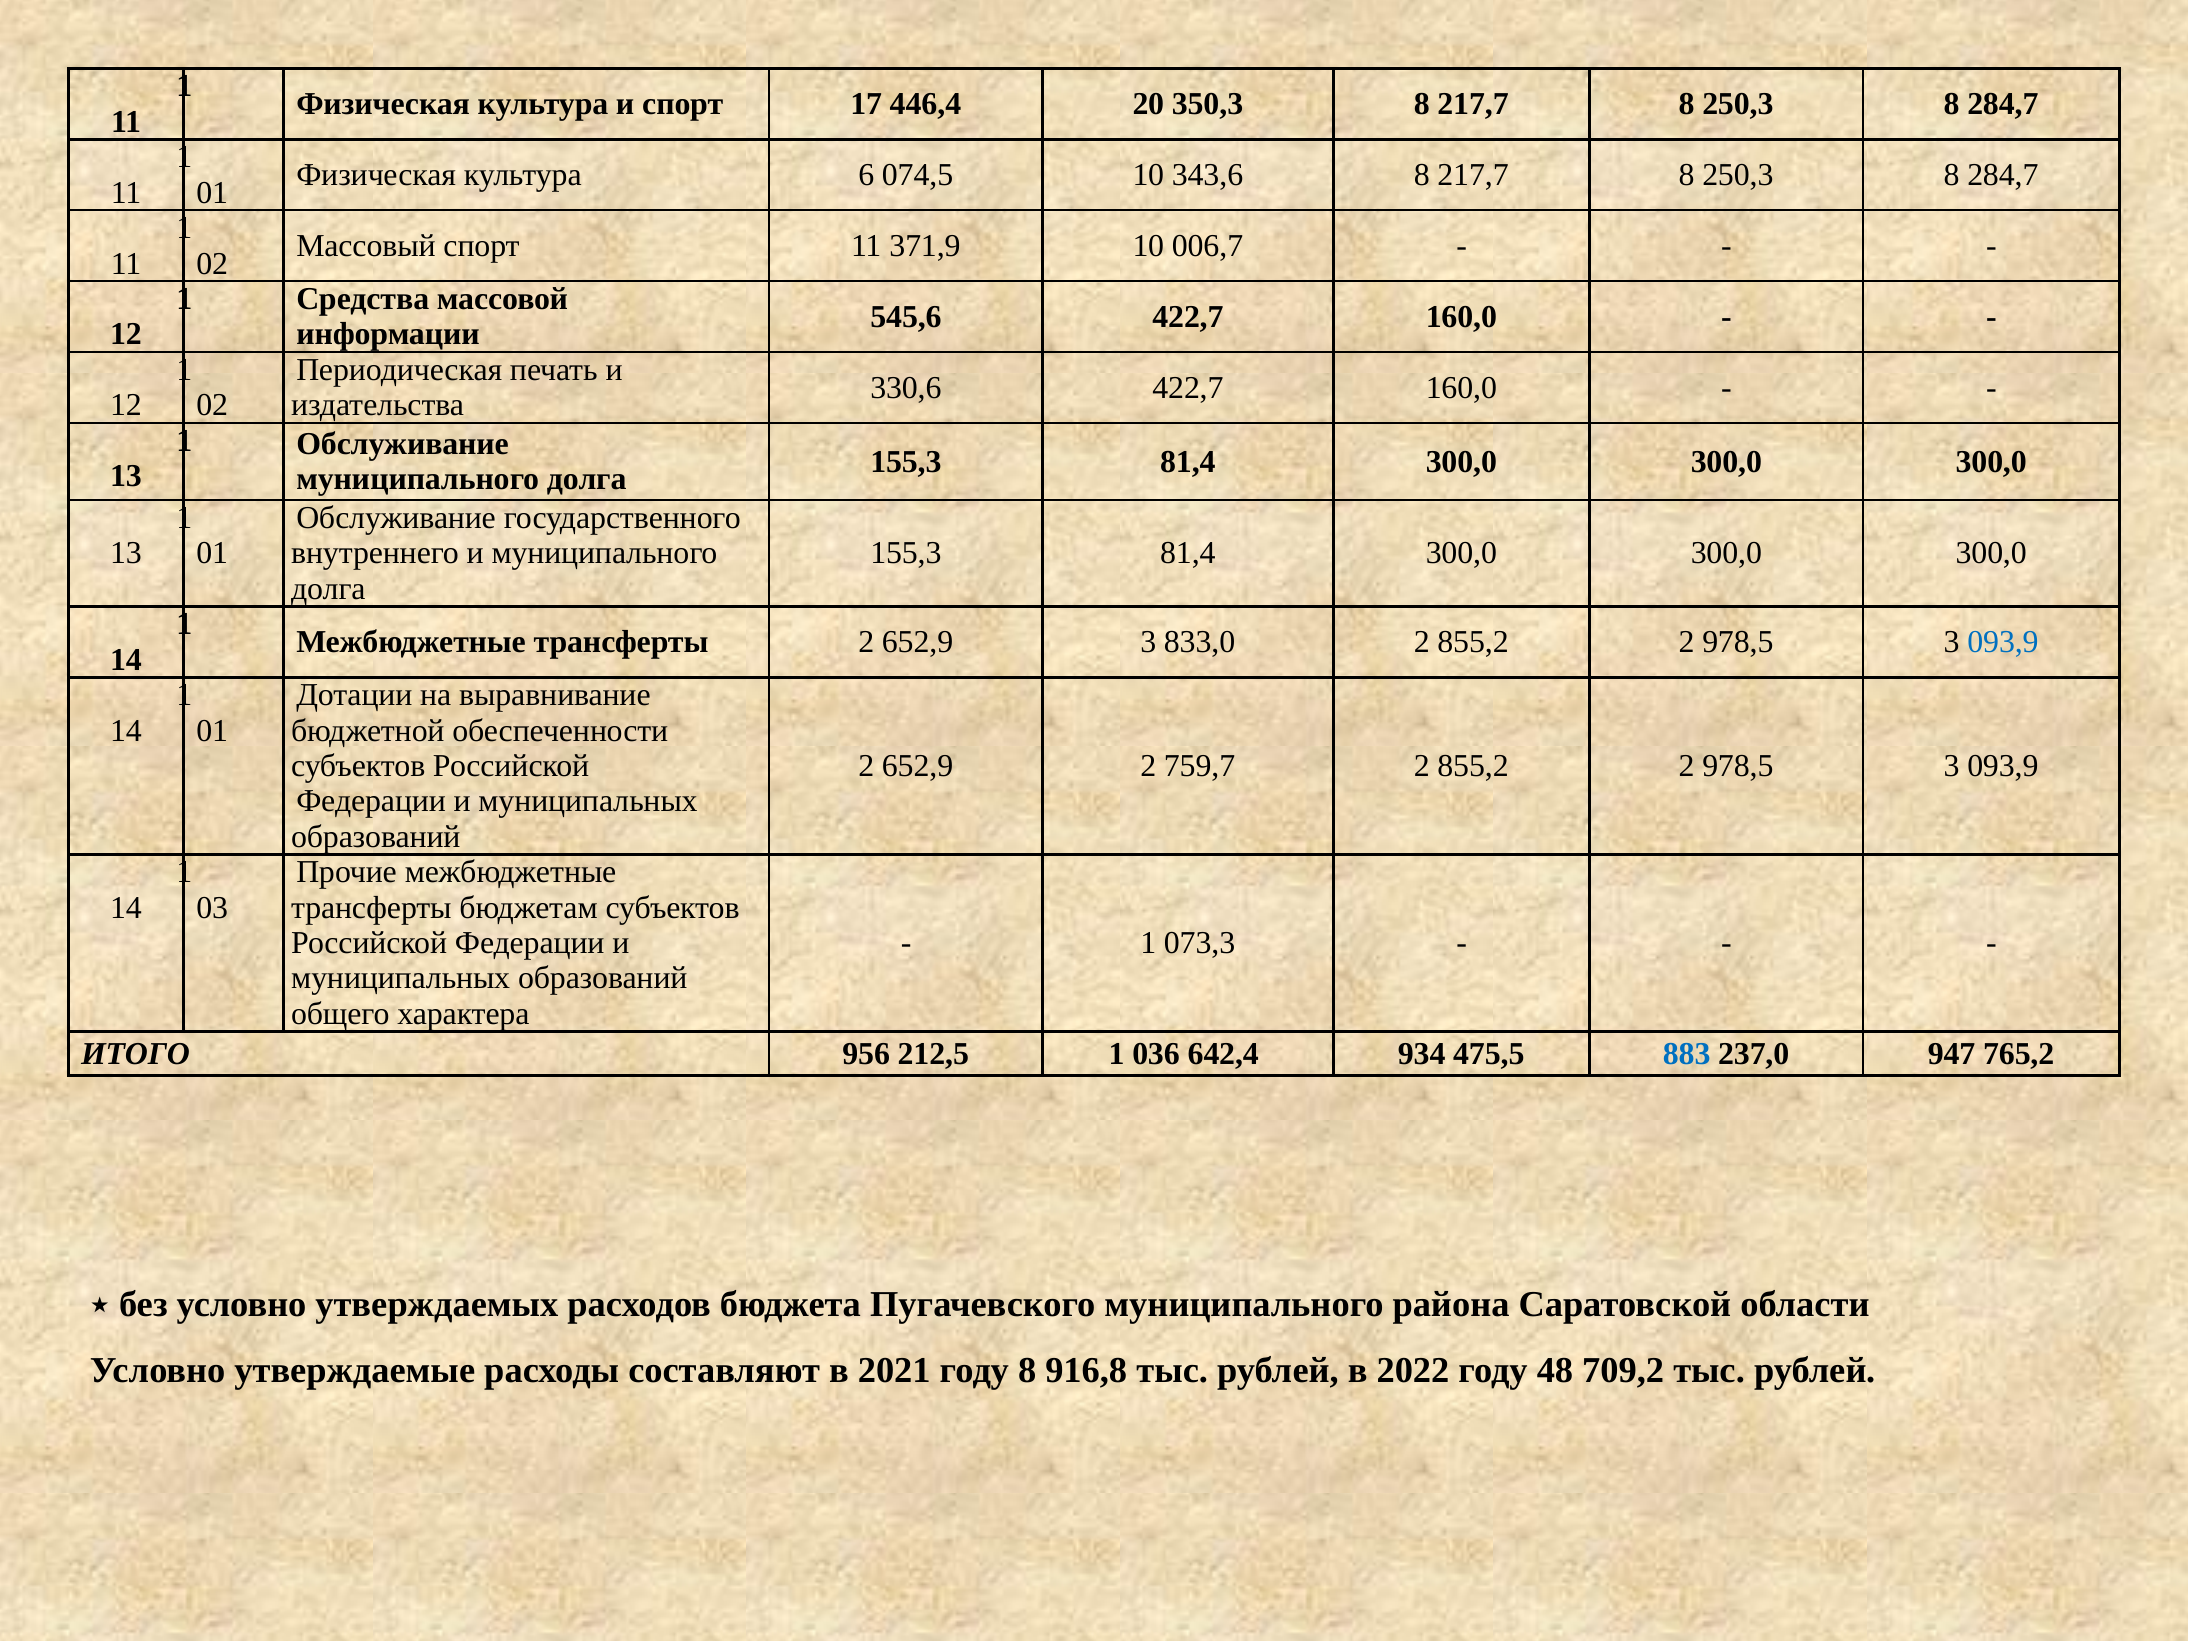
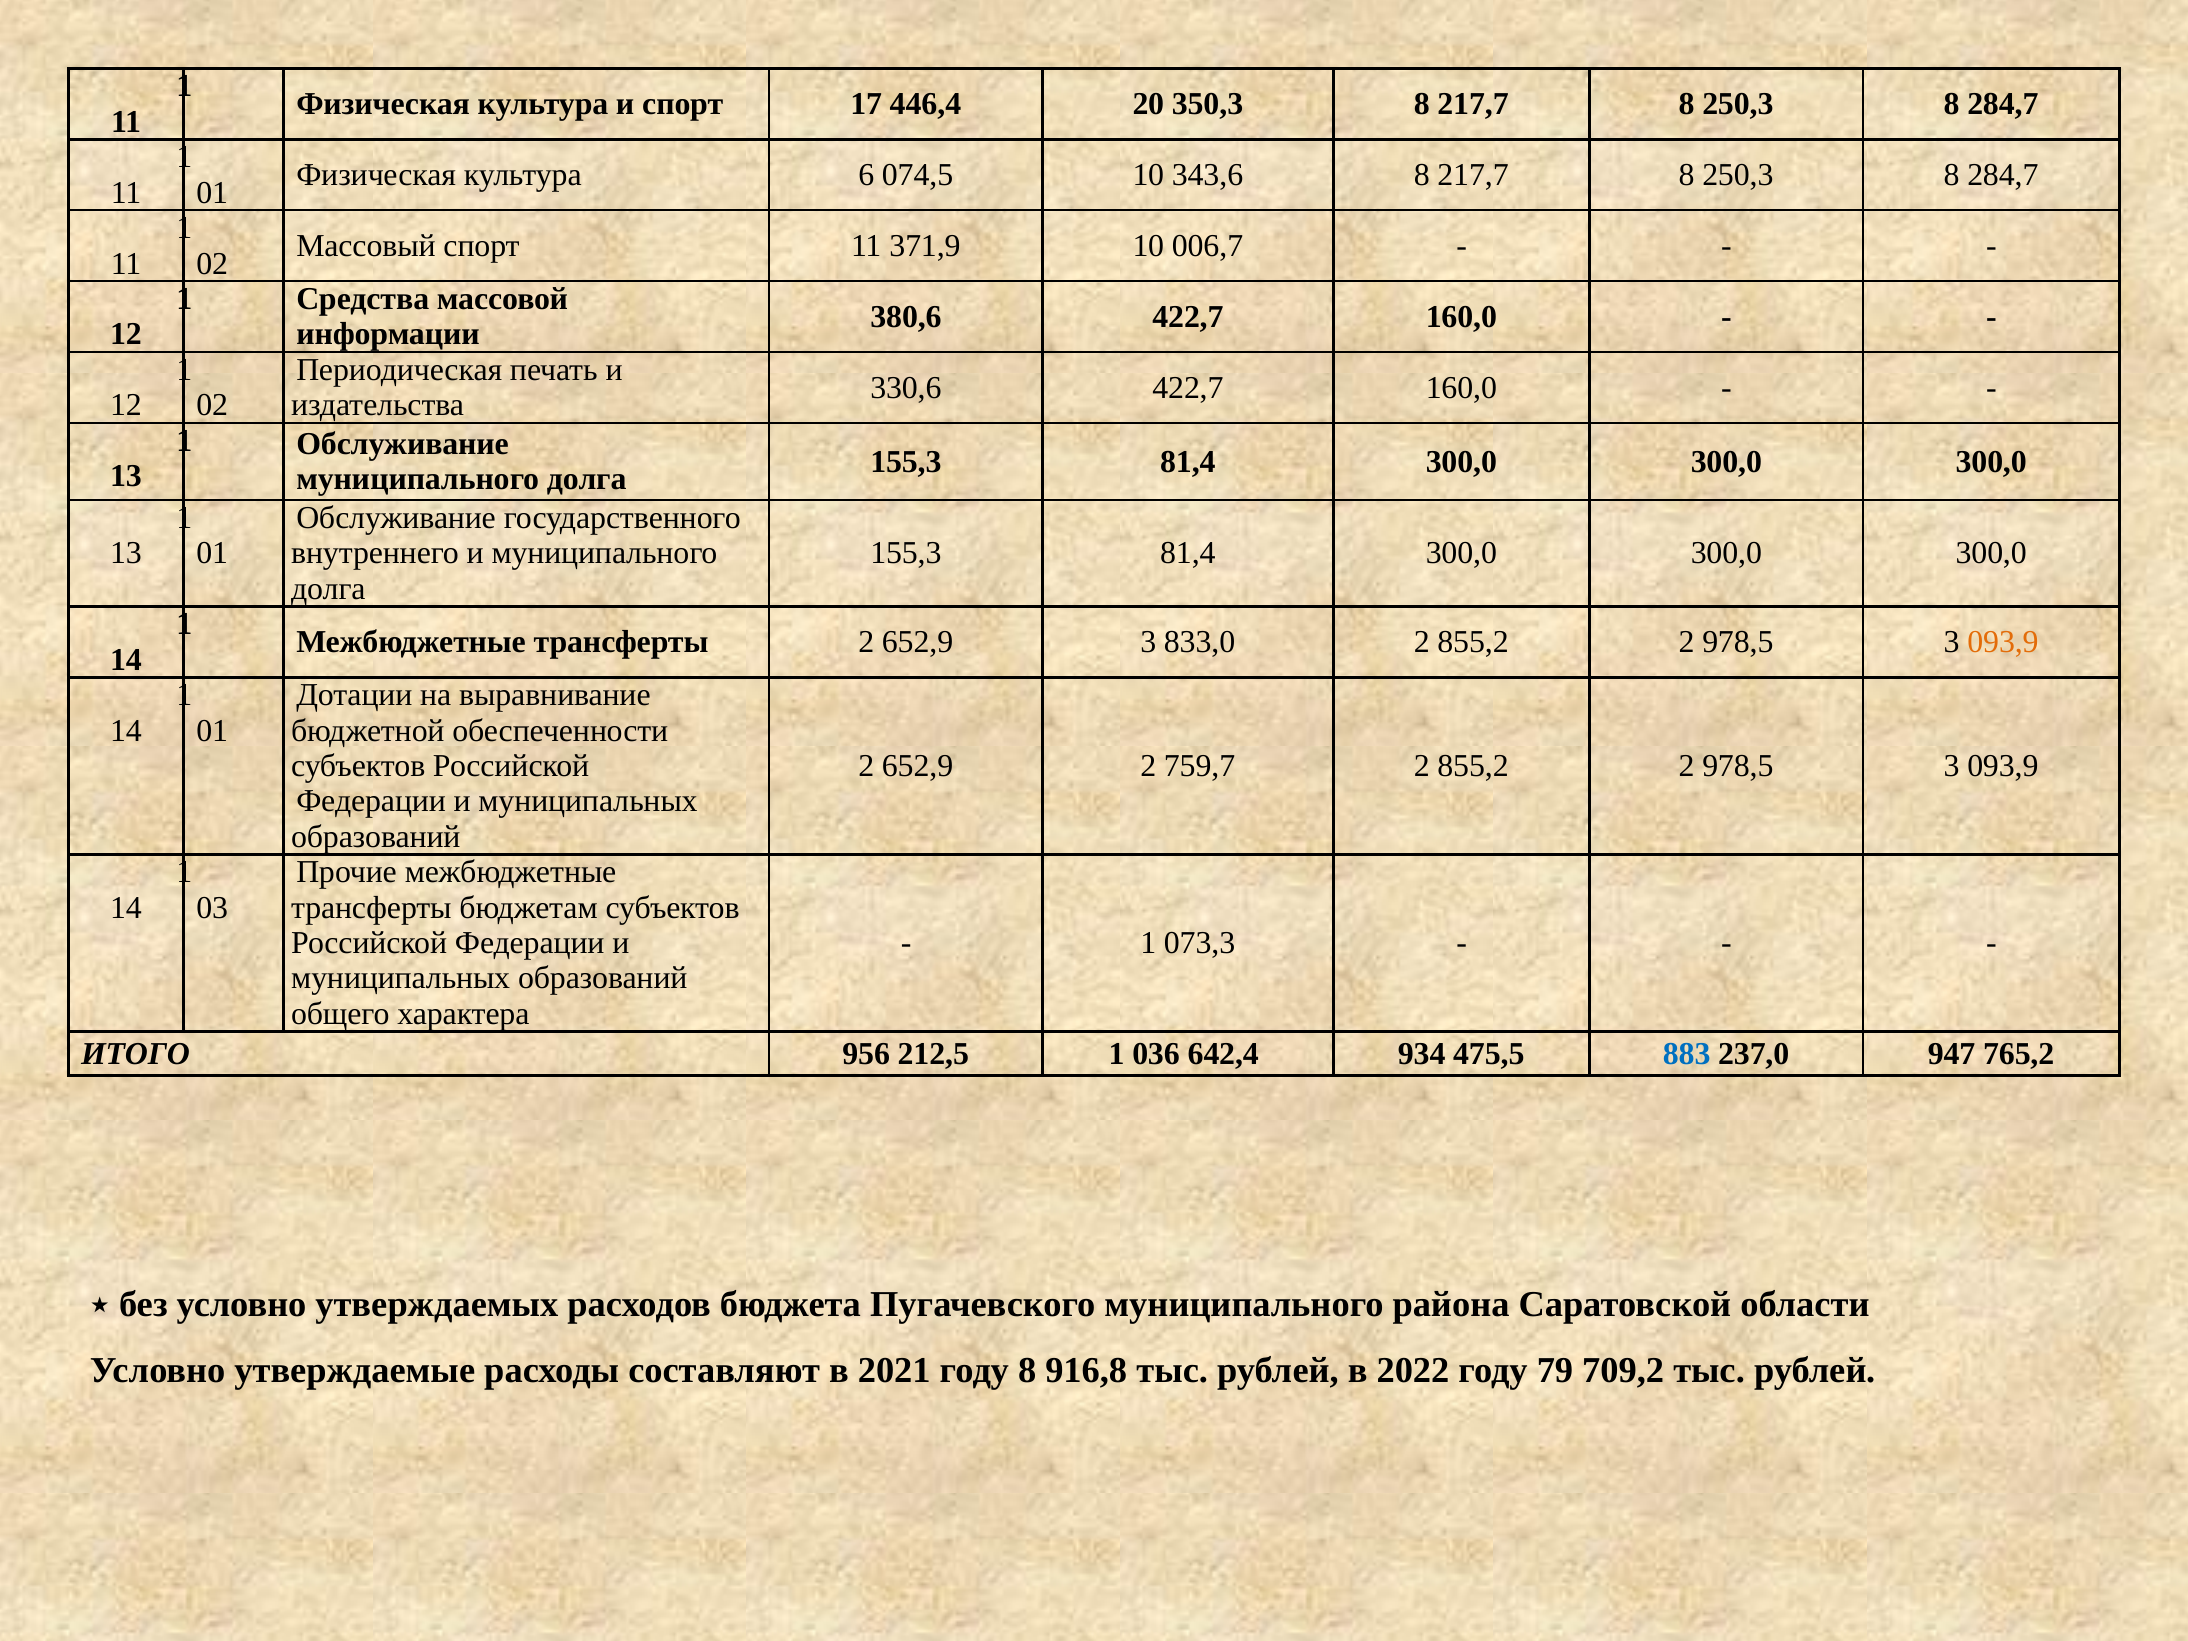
545,6: 545,6 -> 380,6 (906, 317)
093,9 colour: blue -> orange (2003, 642)
48: 48 -> 79 (1555, 1370)
